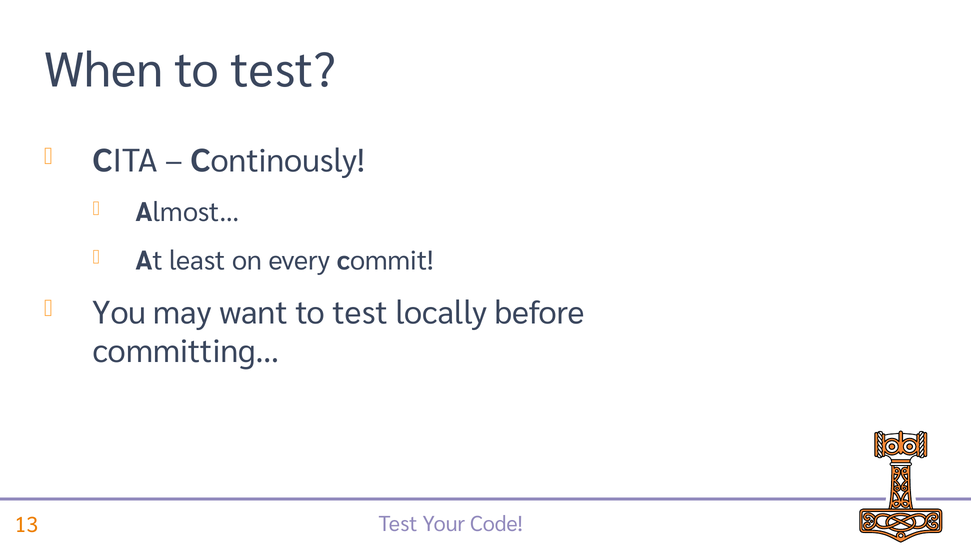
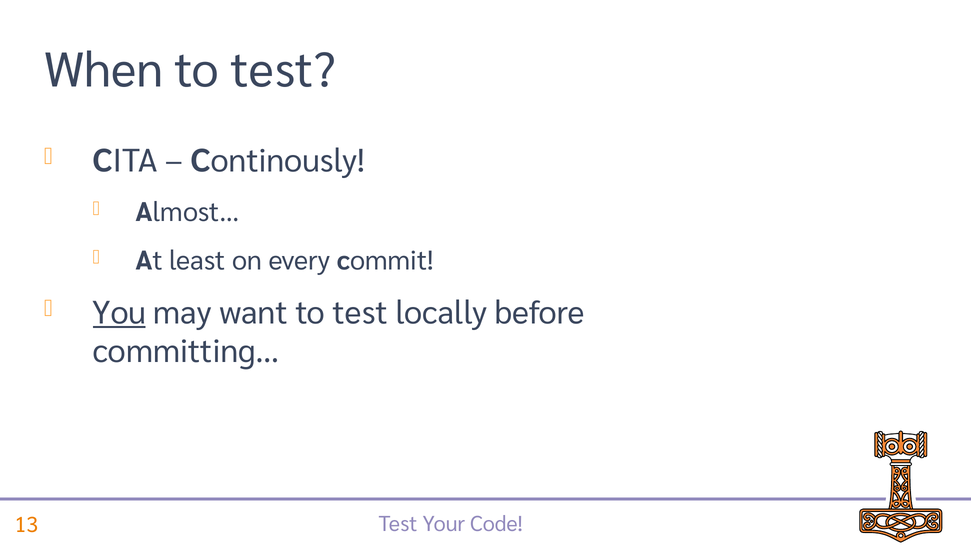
You underline: none -> present (119, 313)
